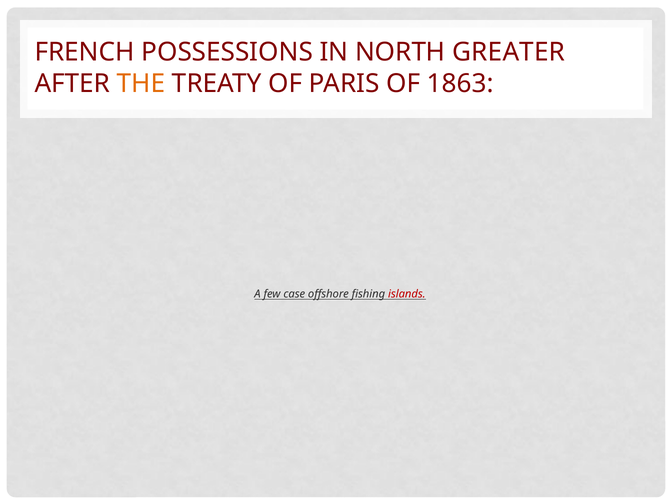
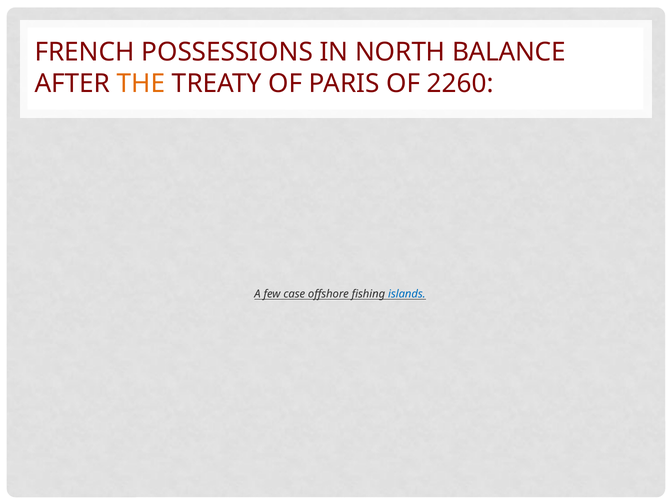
GREATER: GREATER -> BALANCE (509, 52)
1863: 1863 -> 2260 (460, 84)
islands colour: red -> blue (407, 294)
